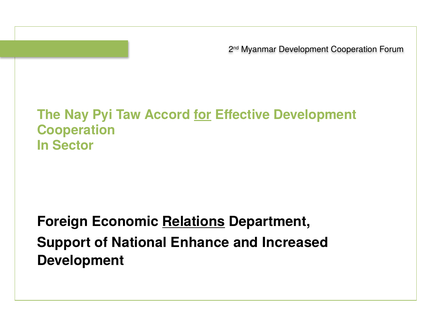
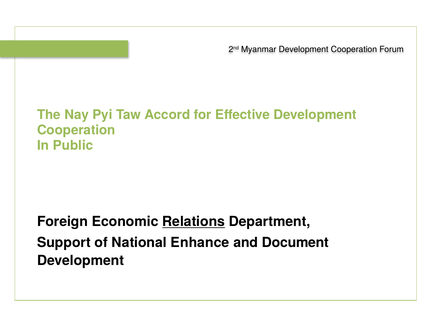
for underline: present -> none (203, 115)
Sector: Sector -> Public (73, 145)
Increased: Increased -> Document (295, 243)
